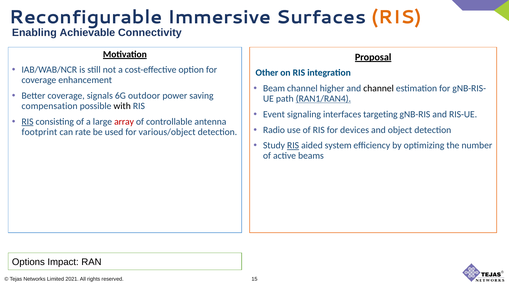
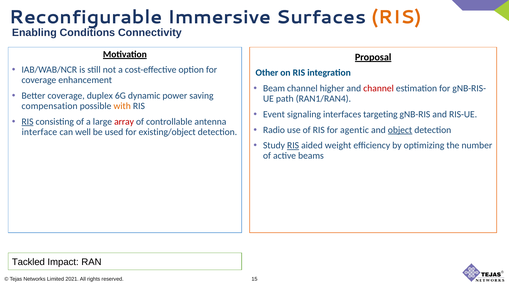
Achievable: Achievable -> Conditions (87, 33)
channel colour: black -> red (379, 88)
signals: signals -> duplex (100, 96)
outdoor: outdoor -> dynamic (144, 96)
RAN1/RAN4 underline: present -> none (323, 99)
with colour: black -> orange (122, 106)
devices: devices -> agentic (355, 130)
object underline: none -> present (400, 130)
footprint: footprint -> interface (39, 132)
rate: rate -> well (83, 132)
various/object: various/object -> existing/object (167, 132)
system: system -> weight (338, 146)
Options: Options -> Tackled (28, 262)
